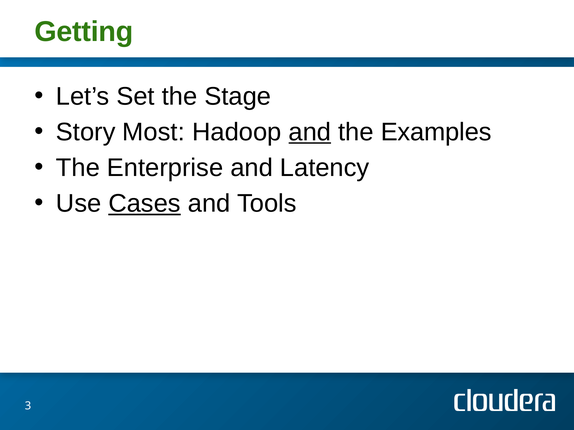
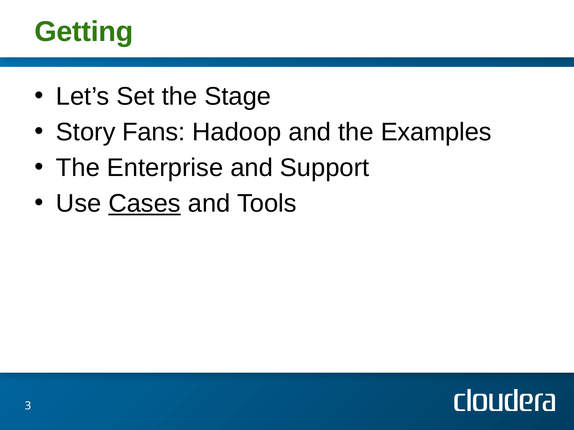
Most: Most -> Fans (154, 132)
and underline: present -> none (310, 132)
Latency: Latency -> Support (325, 168)
